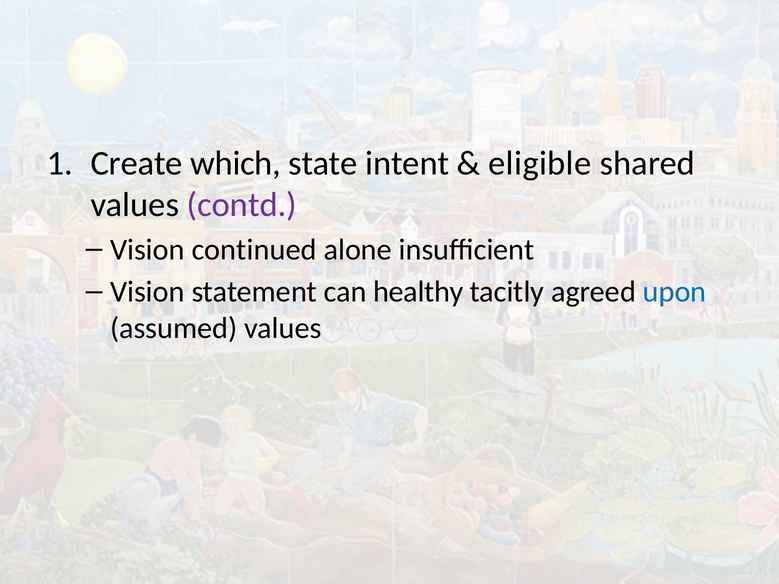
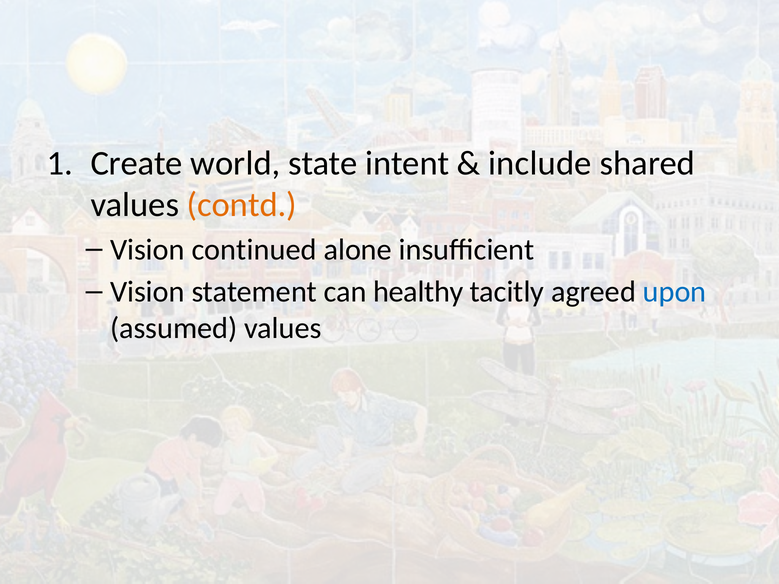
which: which -> world (235, 163)
eligible: eligible -> include (540, 163)
contd colour: purple -> orange (242, 205)
